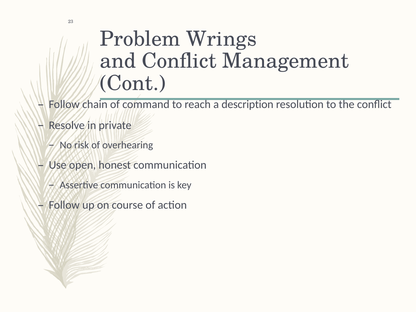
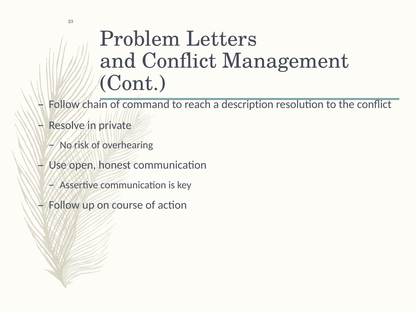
Wrings: Wrings -> Letters (222, 39)
